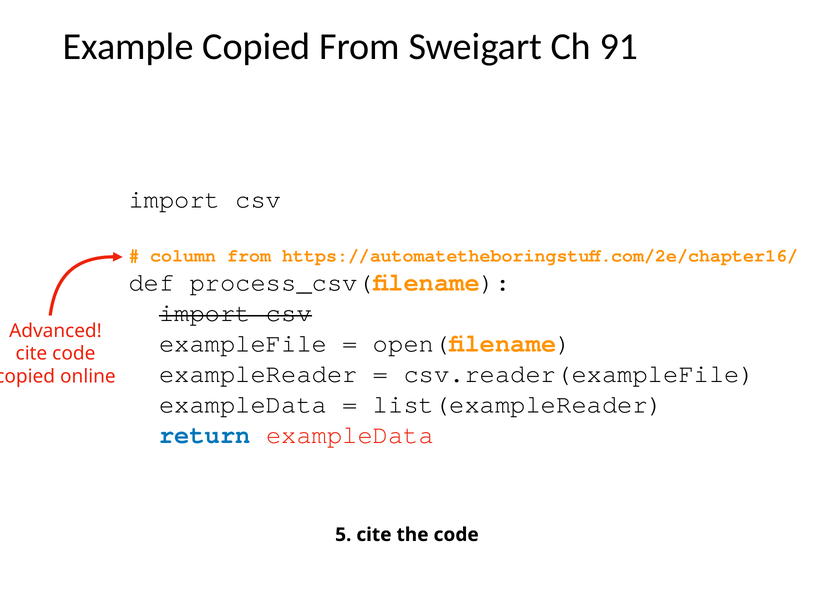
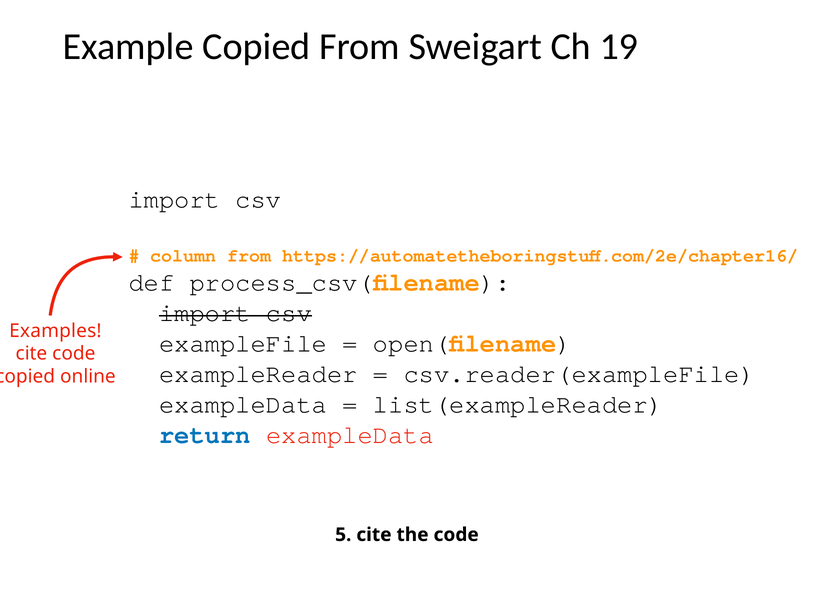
91: 91 -> 19 (619, 47)
Advanced: Advanced -> Examples (55, 331)
